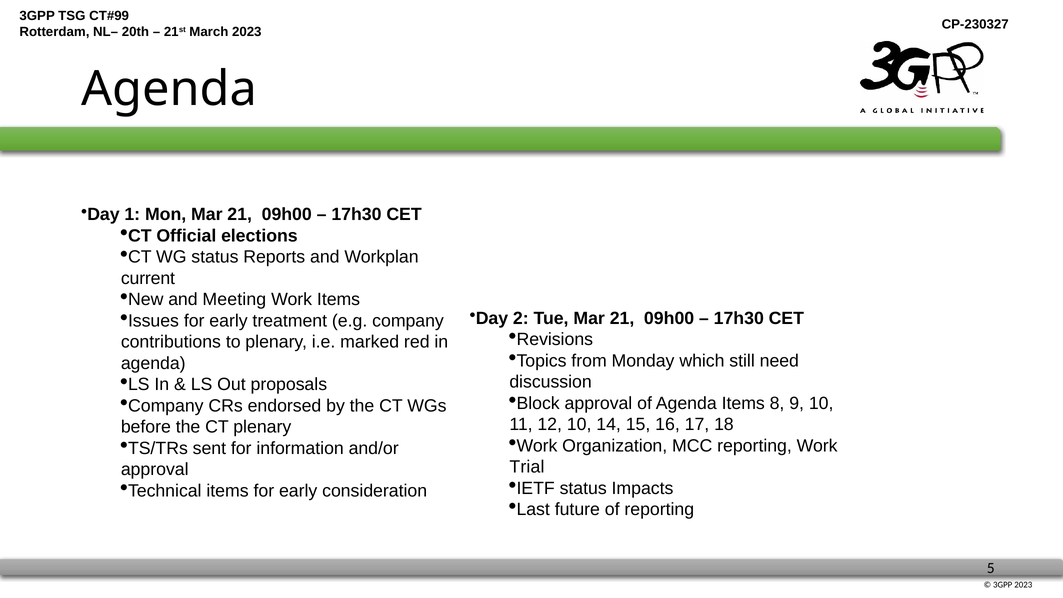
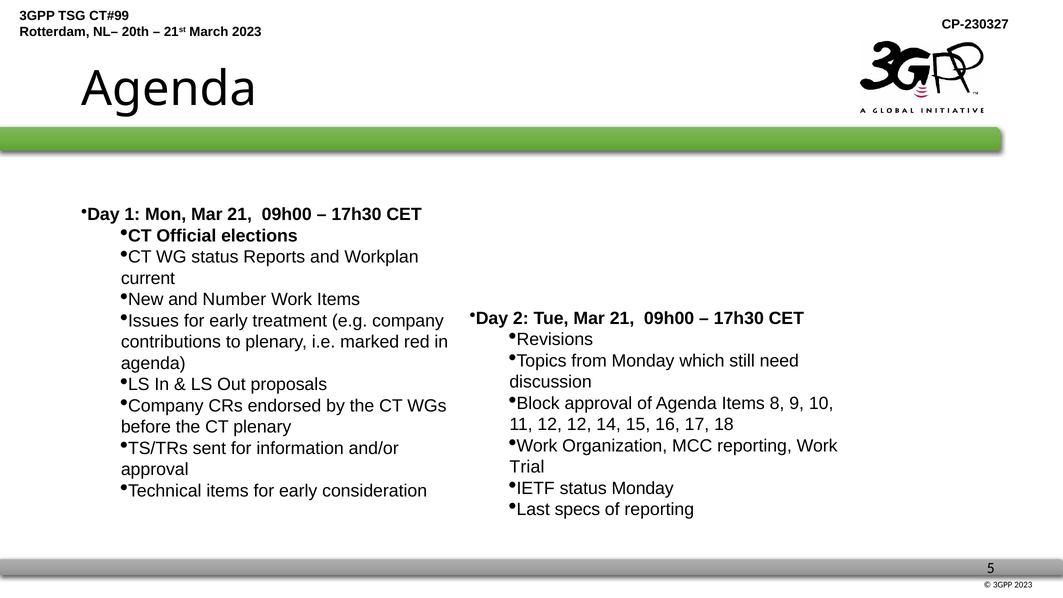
Meeting: Meeting -> Number (234, 300)
12 10: 10 -> 12 (579, 424)
status Impacts: Impacts -> Monday (643, 488)
future: future -> specs (577, 509)
